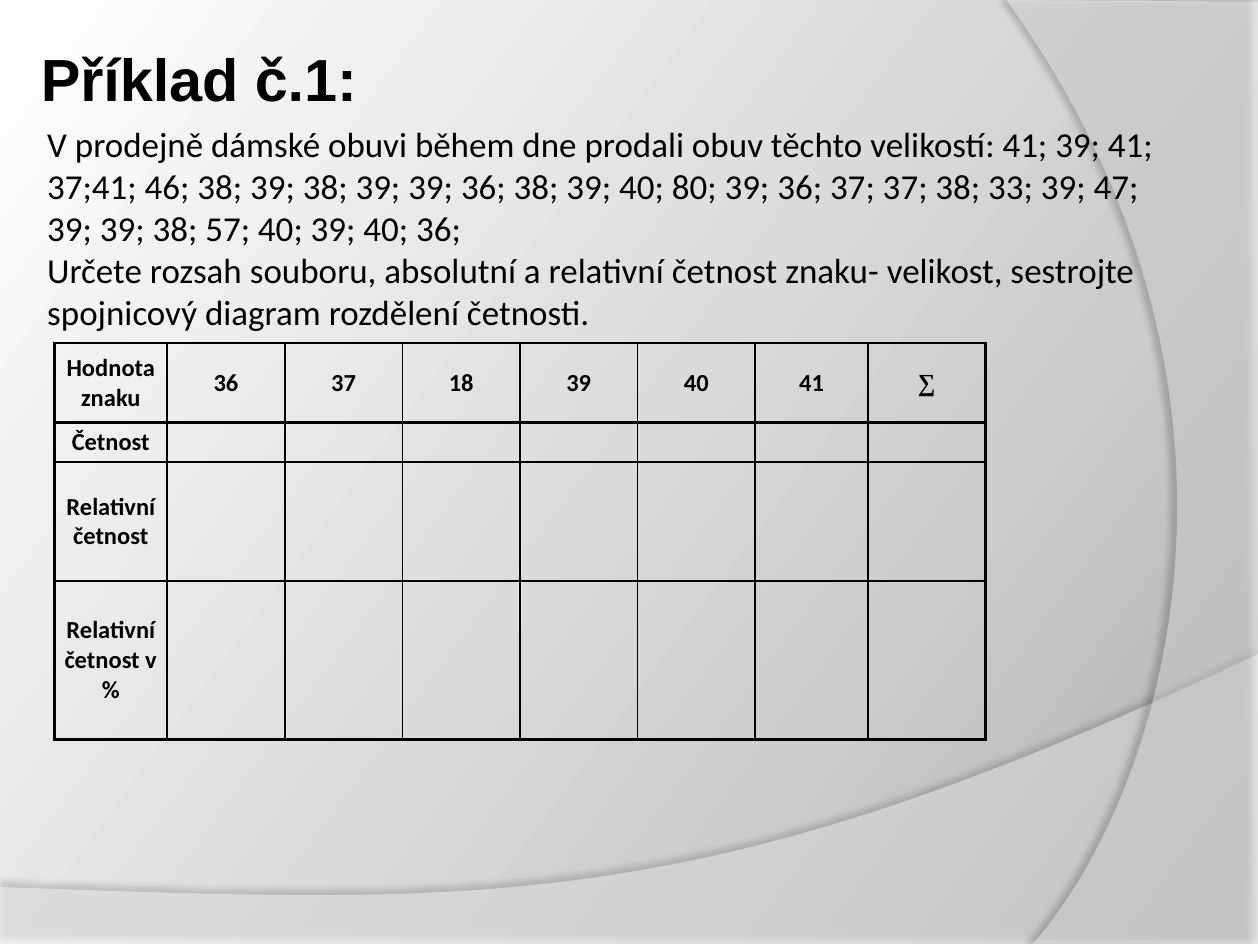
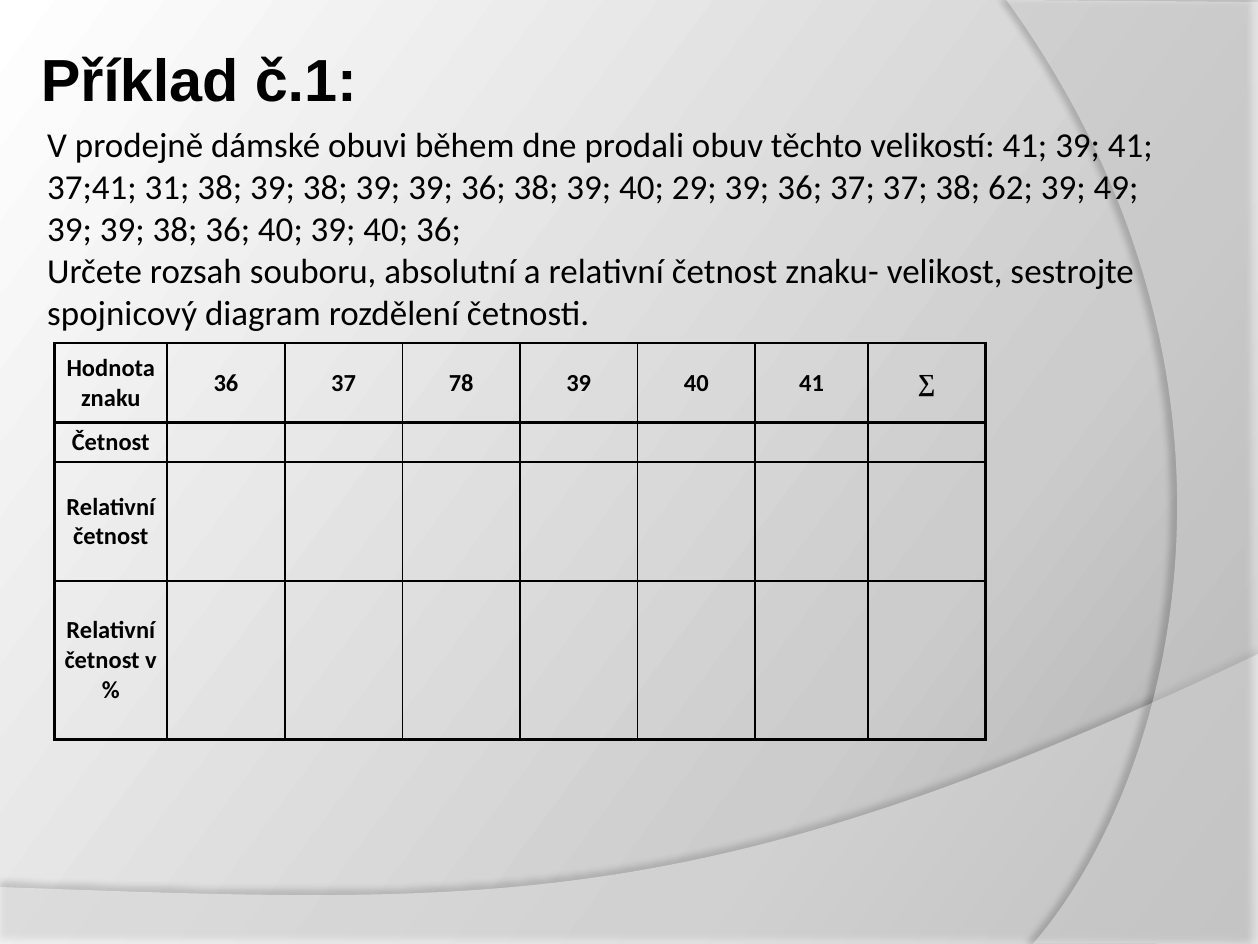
46: 46 -> 31 (167, 188)
80: 80 -> 29 (694, 188)
33: 33 -> 62 (1011, 188)
47: 47 -> 49 (1116, 188)
38 57: 57 -> 36 (228, 230)
18: 18 -> 78 (461, 383)
